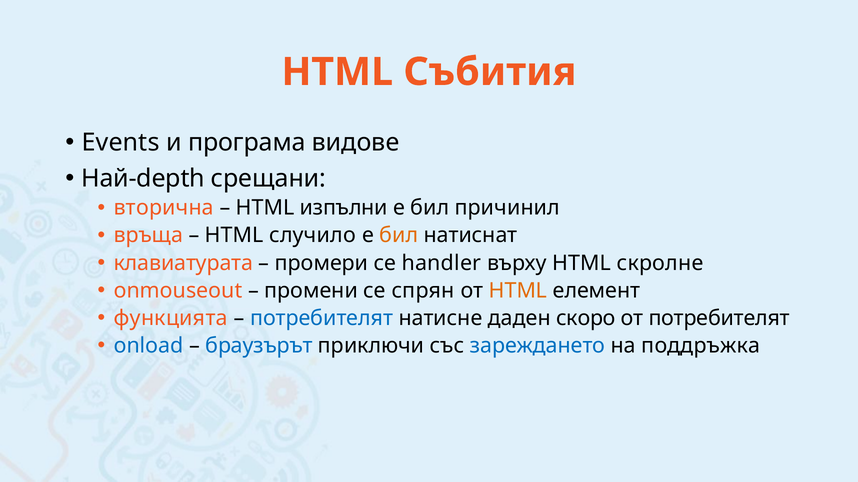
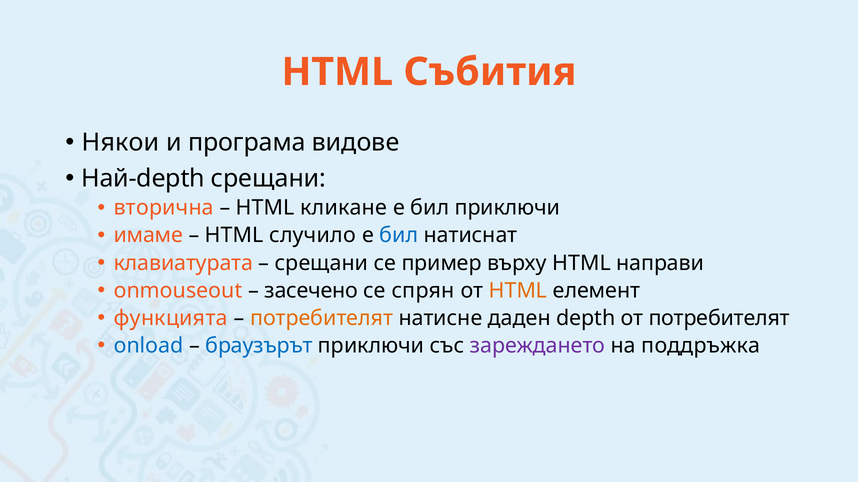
Events: Events -> Някои (121, 143)
изпълни: изпълни -> кликане (344, 208)
бил причинил: причинил -> приключи (507, 208)
връща: връща -> имаме (148, 236)
бил colour: orange -> blue (399, 236)
промери: промери -> срещани (322, 263)
handler: handler -> пример (442, 263)
скролне: скролне -> направи (660, 263)
промени: промени -> засечено (311, 291)
потребителят colour: blue -> orange (322, 319)
скоро: скоро -> depth (586, 319)
зареждането colour: blue -> purple (538, 346)
